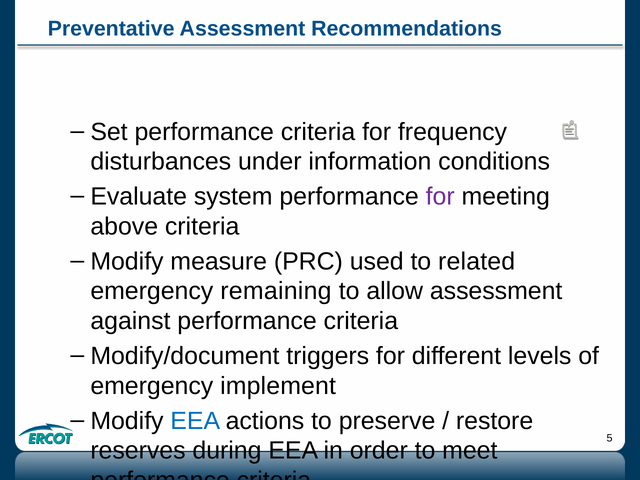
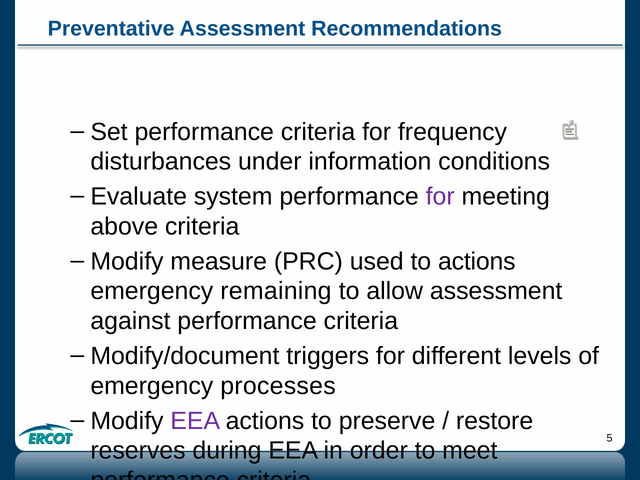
to related: related -> actions (477, 261)
implement: implement -> processes (278, 386)
EEA colour: blue -> purple (195, 421)
